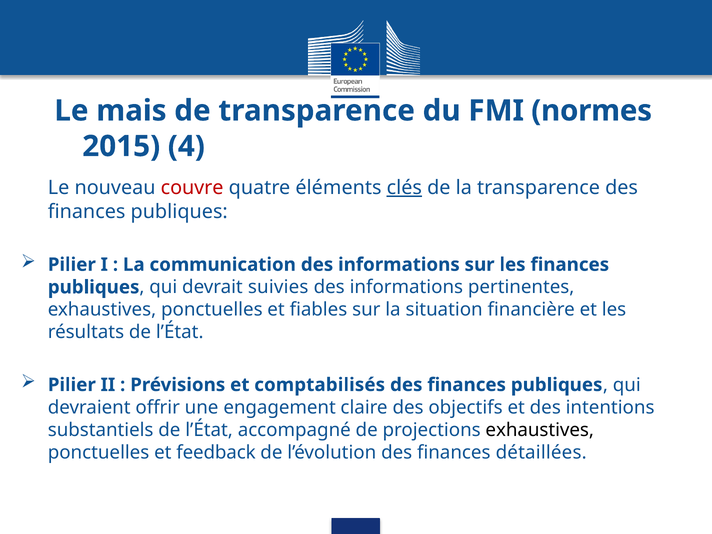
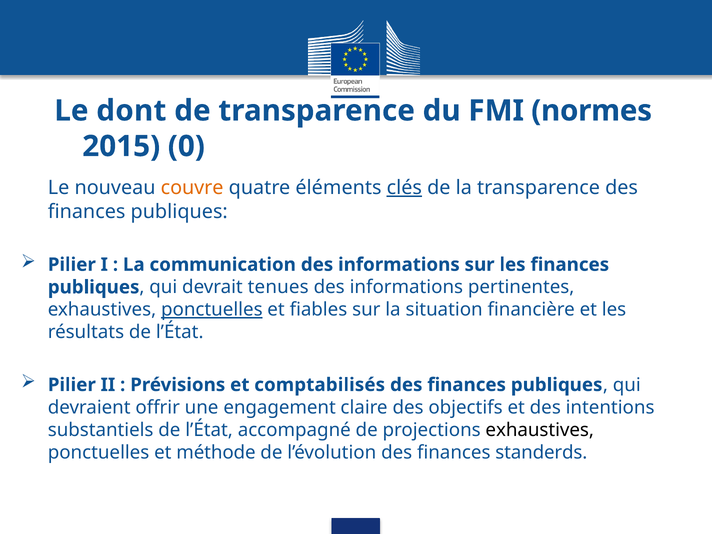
mais: mais -> dont (131, 111)
4: 4 -> 0 (186, 146)
couvre colour: red -> orange (192, 188)
suivies: suivies -> tenues (278, 287)
ponctuelles underline: none -> present (212, 310)
feedback: feedback -> méthode (216, 452)
détaillées: détaillées -> standerds (541, 452)
